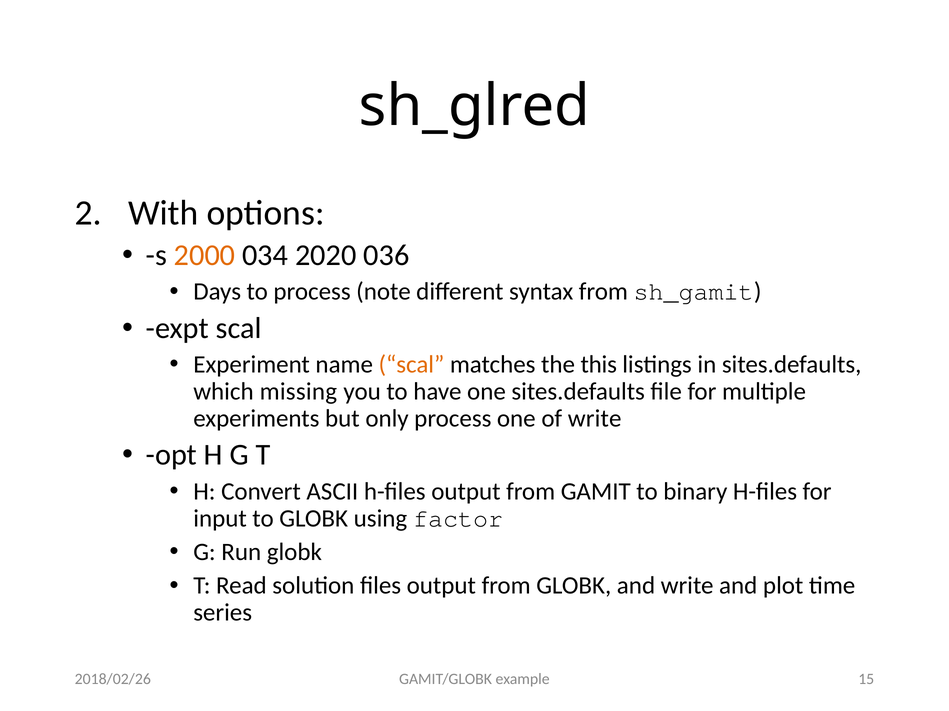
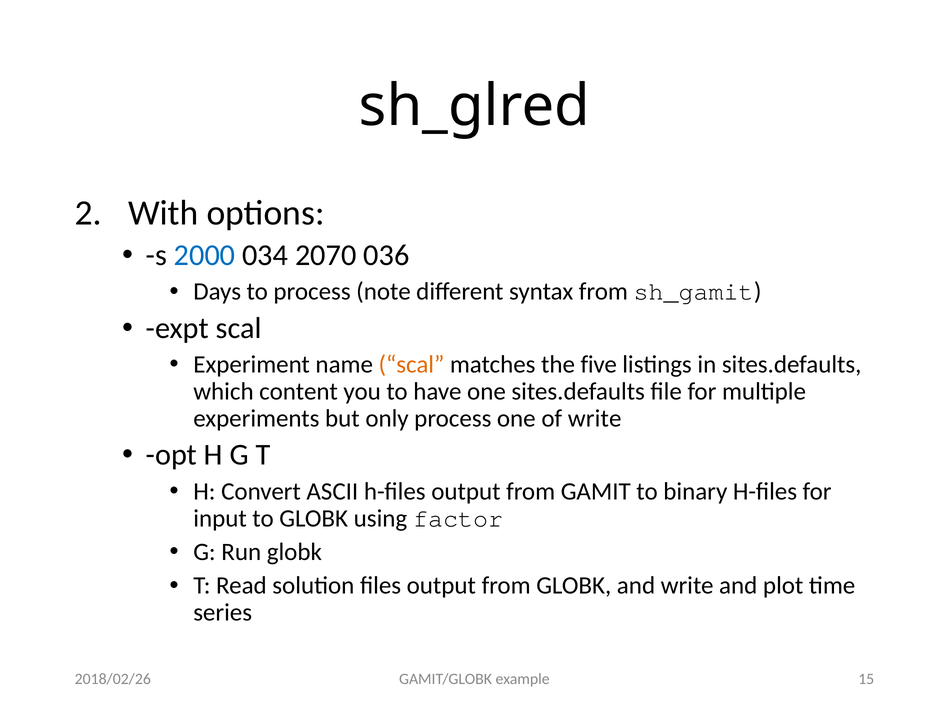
2000 colour: orange -> blue (205, 255)
2020: 2020 -> 2070 (326, 255)
this: this -> five (599, 365)
missing: missing -> content (299, 392)
